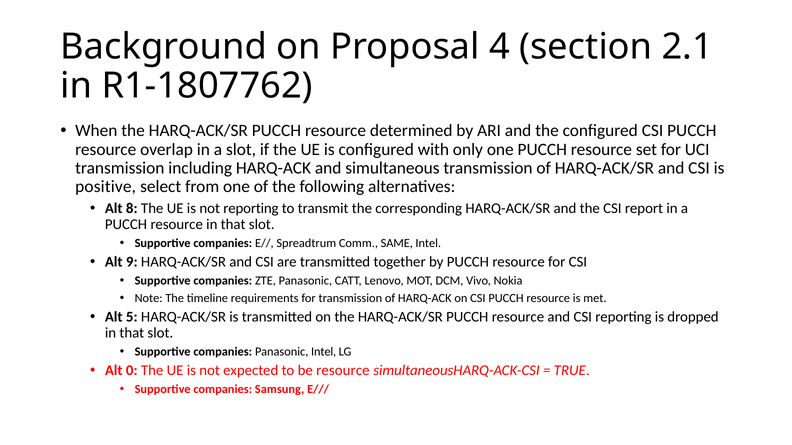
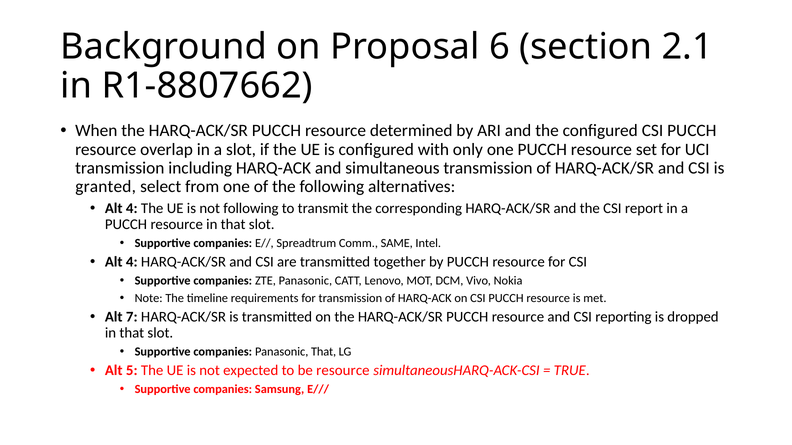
4: 4 -> 6 (499, 47)
R1-1807762: R1-1807762 -> R1-8807662 (207, 86)
positive: positive -> granted (106, 187)
8: 8 -> 4 (132, 208)
not reporting: reporting -> following (251, 208)
9: 9 -> 4 (132, 262)
5: 5 -> 7 (132, 317)
Panasonic Intel: Intel -> That (324, 352)
0: 0 -> 5 (132, 371)
